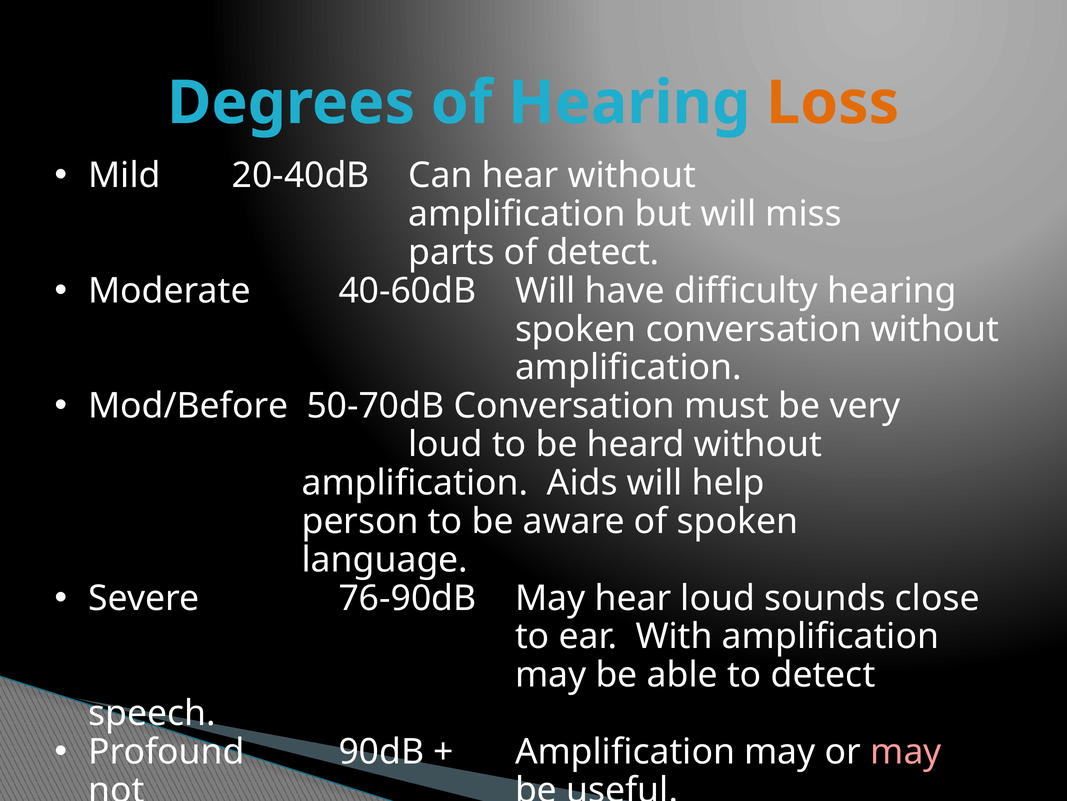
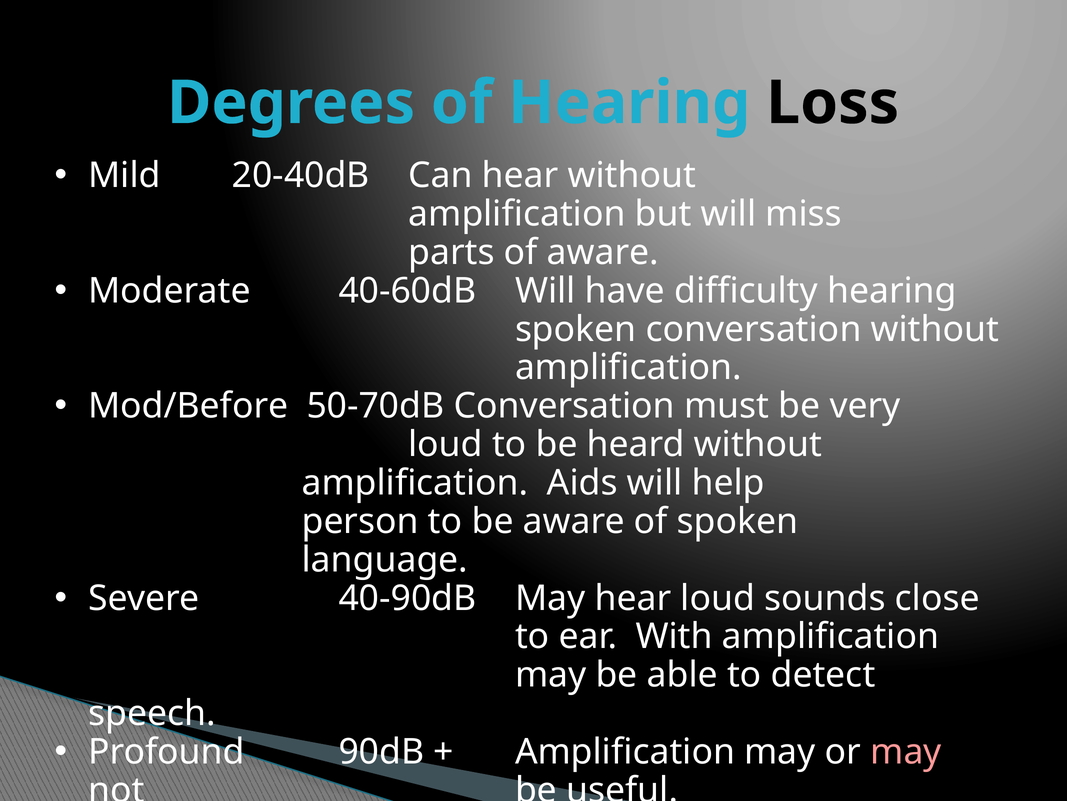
Loss colour: orange -> black (833, 103)
of detect: detect -> aware (603, 252)
76-90dB: 76-90dB -> 40-90dB (407, 598)
